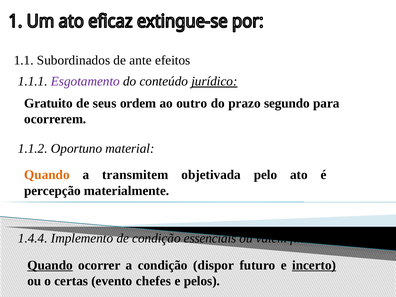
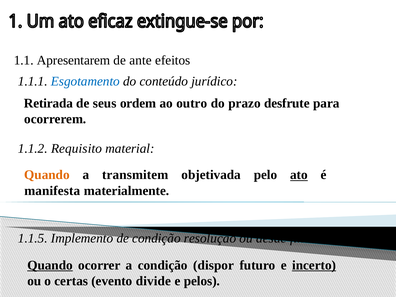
Subordinados: Subordinados -> Apresentarem (74, 60)
Esgotamento colour: purple -> blue (85, 81)
jurídico underline: present -> none (214, 81)
Gratuito: Gratuito -> Retirada (48, 103)
segundo: segundo -> desfrute (287, 103)
Oportuno: Oportuno -> Requisito (76, 149)
ato underline: none -> present (299, 175)
percepção: percepção -> manifesta (52, 191)
1.4.4: 1.4.4 -> 1.1.5 (33, 238)
essenciais: essenciais -> resolução (210, 238)
valem: valem -> desde (271, 238)
chefes: chefes -> divide (153, 281)
